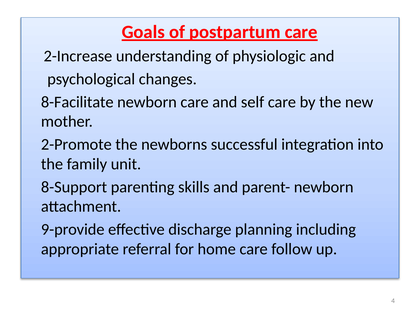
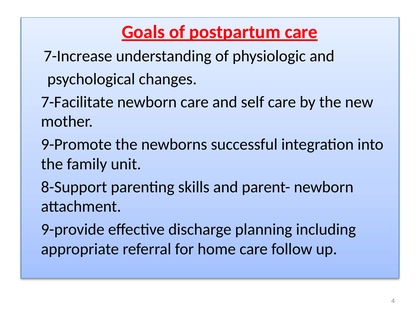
2-Increase: 2-Increase -> 7-Increase (78, 56)
8-Facilitate: 8-Facilitate -> 7-Facilitate (77, 102)
2-Promote: 2-Promote -> 9-Promote (76, 144)
